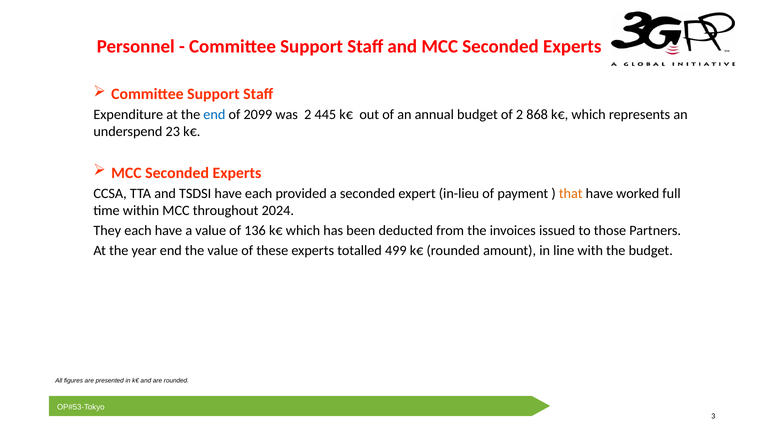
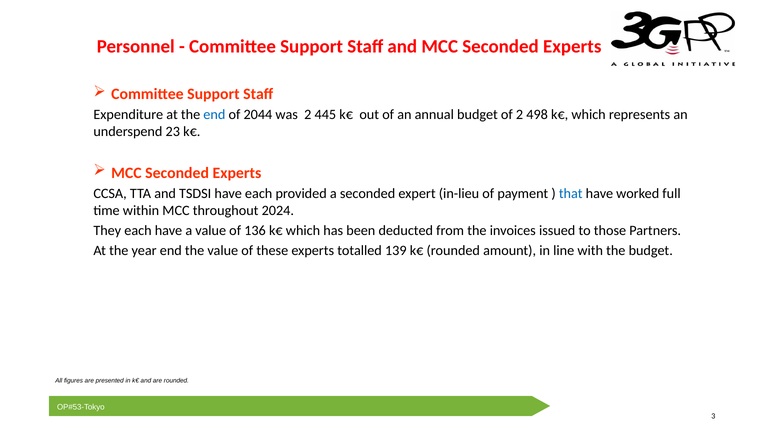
2099: 2099 -> 2044 (258, 115)
868: 868 -> 498 (537, 115)
that colour: orange -> blue (571, 193)
499: 499 -> 139 (396, 250)
